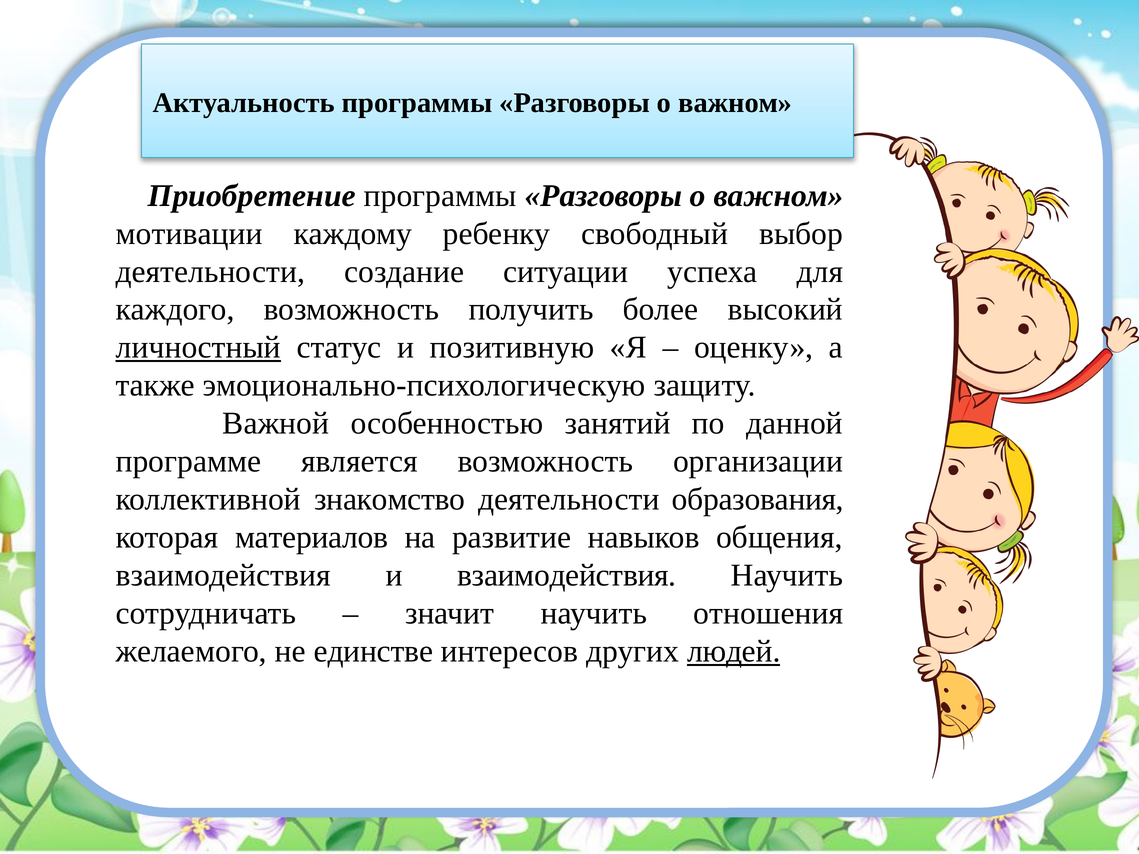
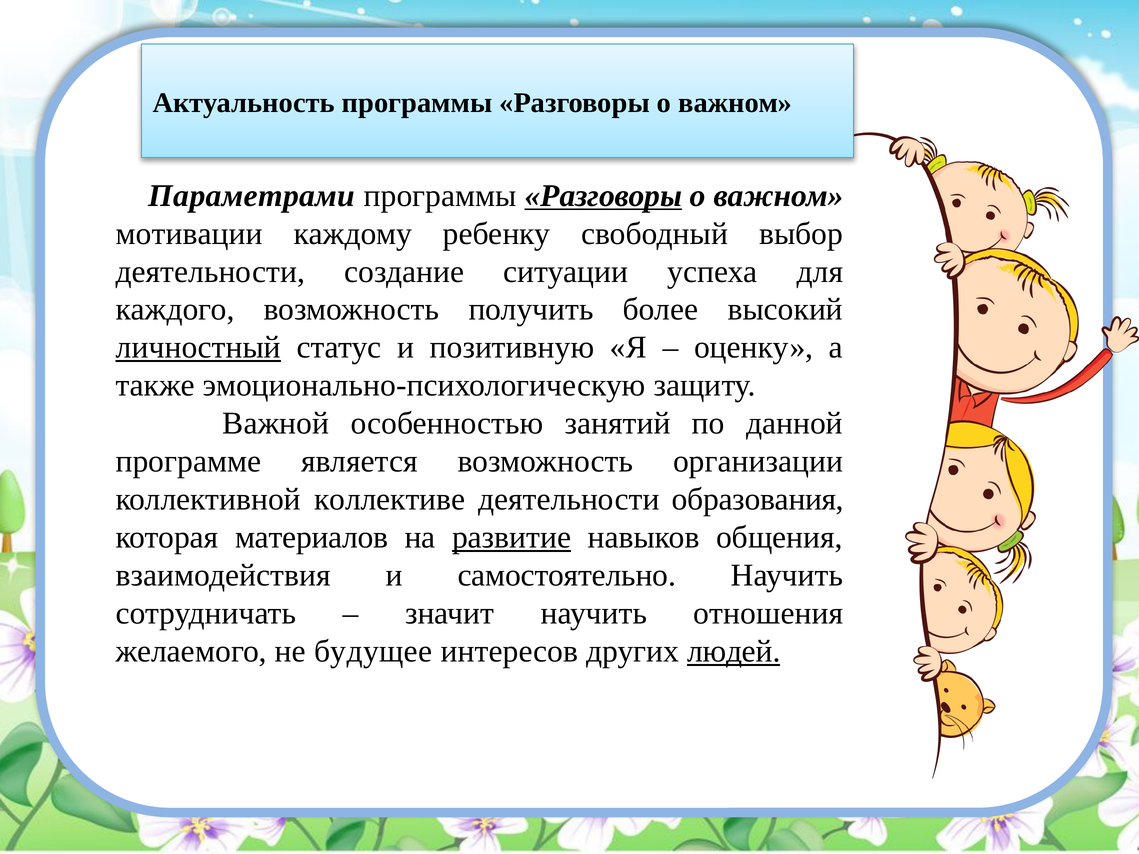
Приобретение: Приобретение -> Параметрами (252, 196)
Разговоры underline: none -> present (603, 196)
знакомство: знакомство -> коллективе (390, 500)
развитие underline: none -> present (512, 538)
и взаимодействия: взаимодействия -> самостоятельно (567, 576)
единстве: единстве -> будущее (373, 651)
